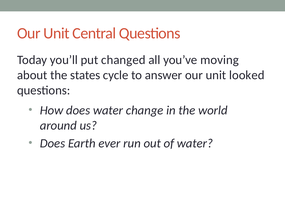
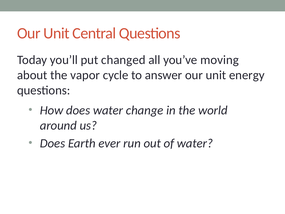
states: states -> vapor (85, 75)
looked: looked -> energy (247, 75)
